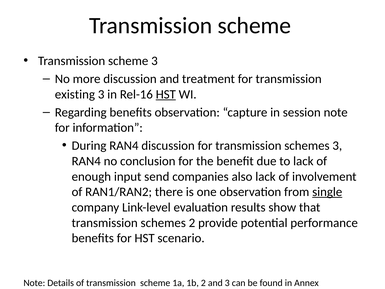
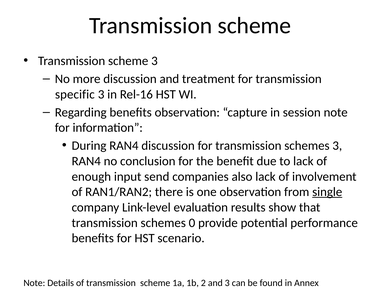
existing: existing -> specific (75, 94)
HST underline: present -> none (166, 94)
schemes 2: 2 -> 0 (192, 223)
